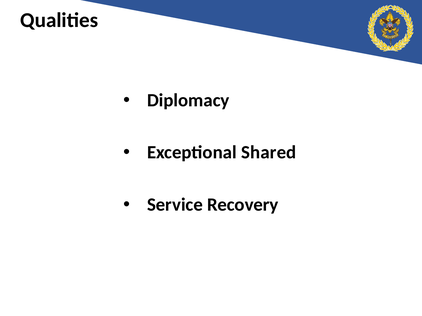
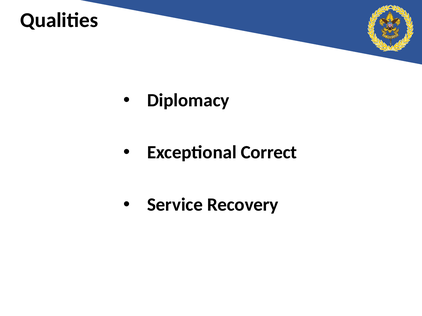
Shared: Shared -> Correct (269, 153)
